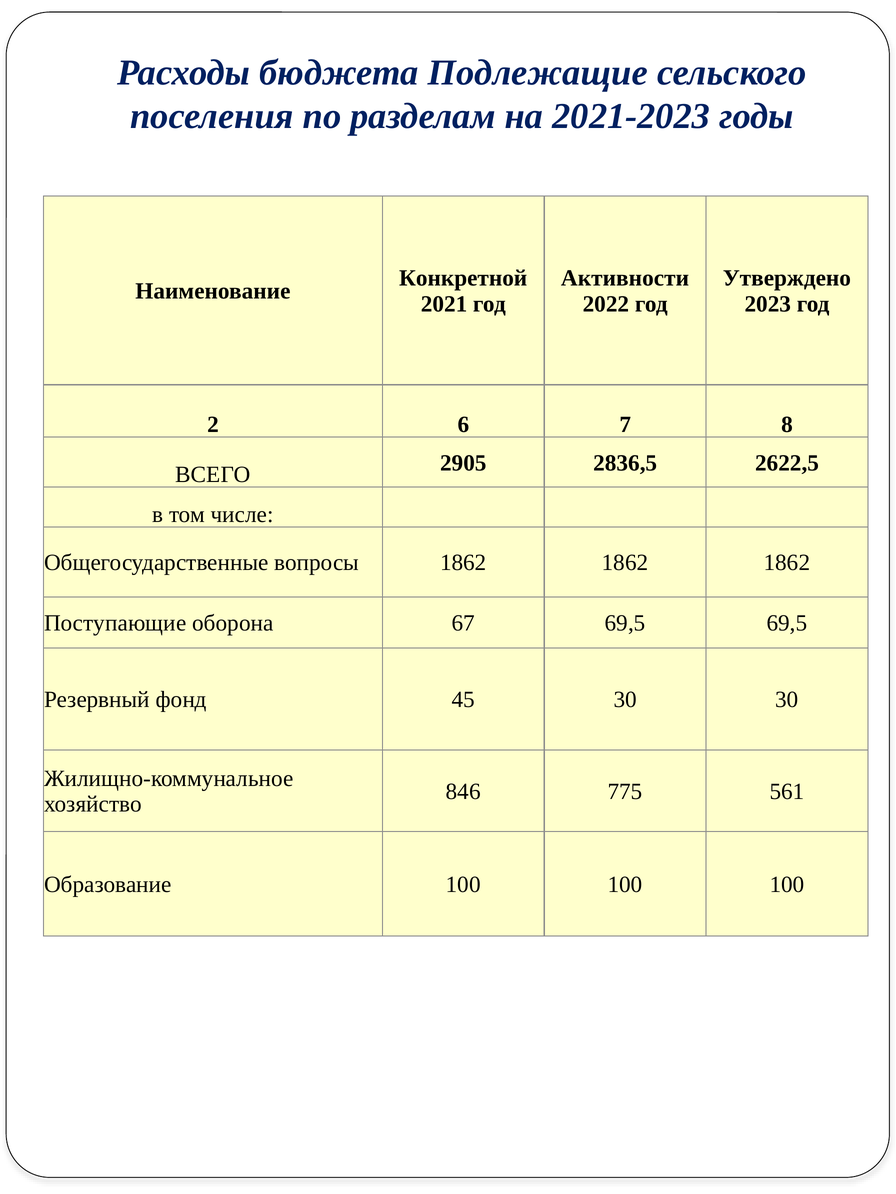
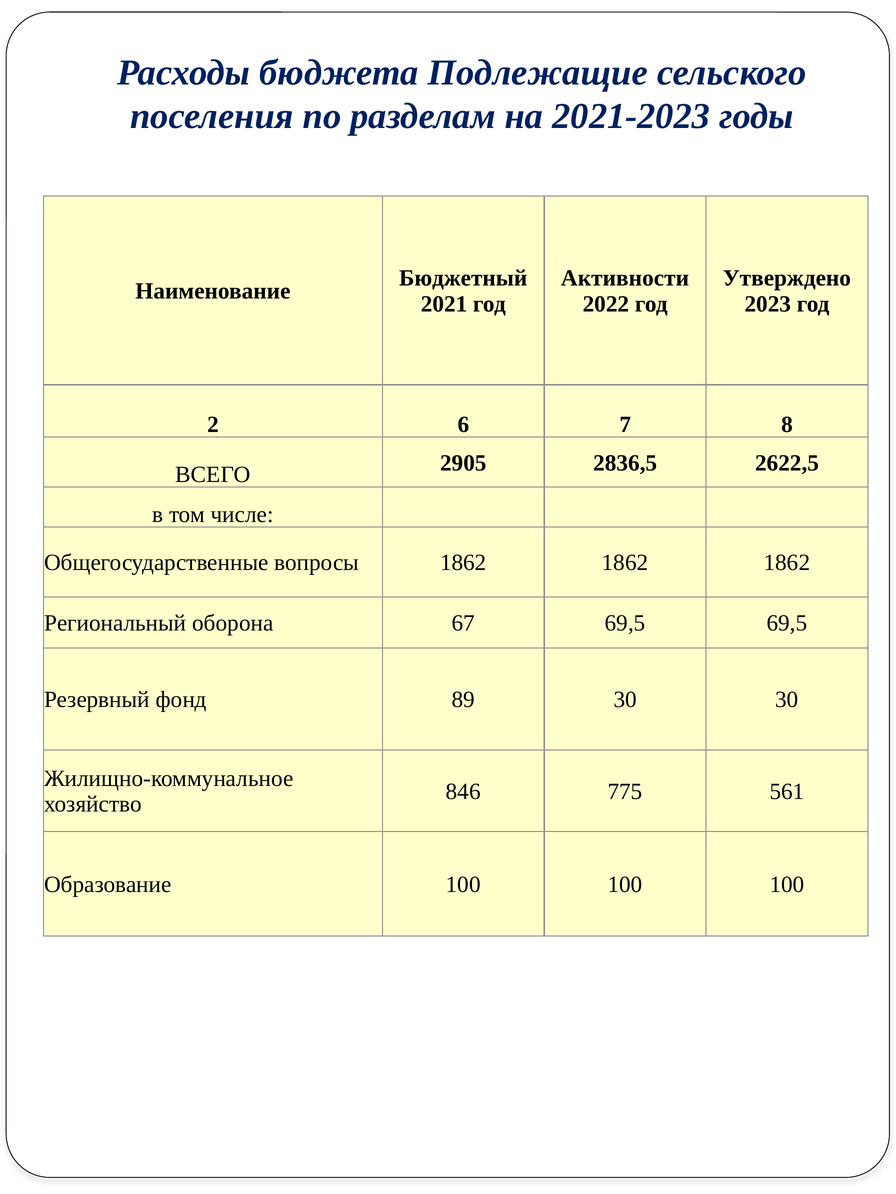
Конкретной: Конкретной -> Бюджетный (463, 278)
Поступающие: Поступающие -> Региональный (115, 623)
45: 45 -> 89 (463, 700)
